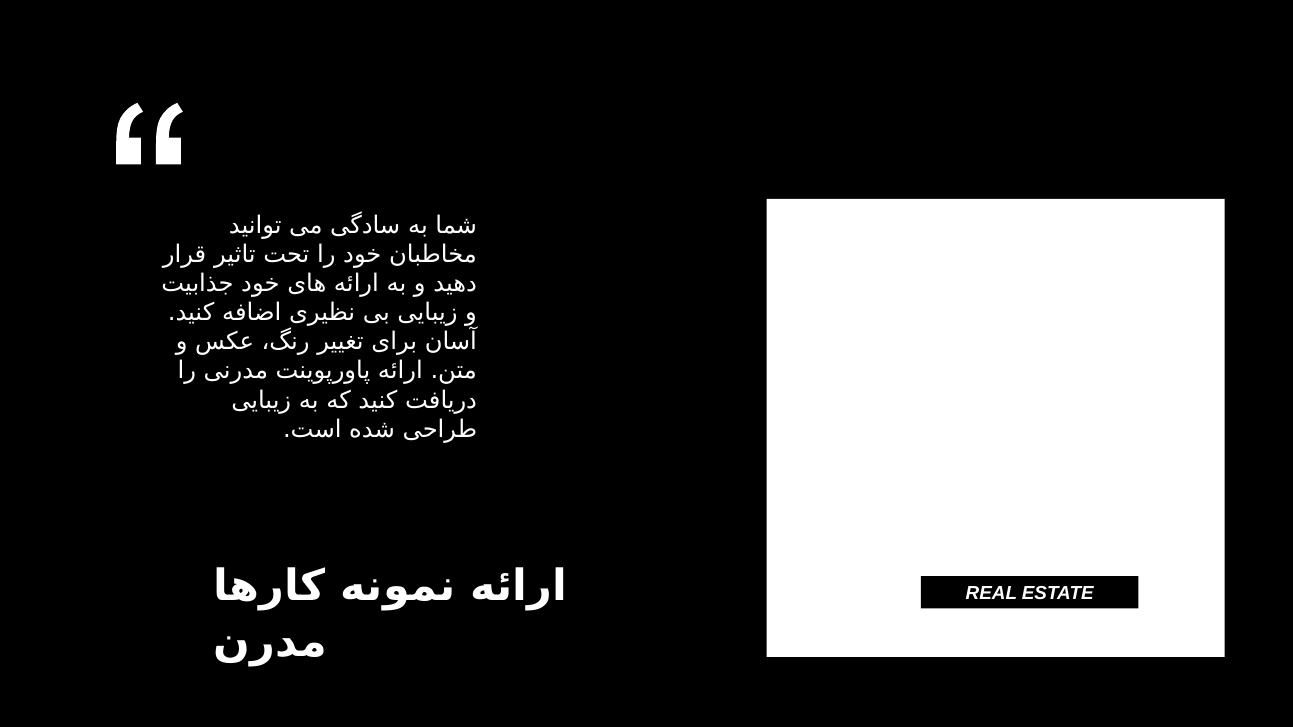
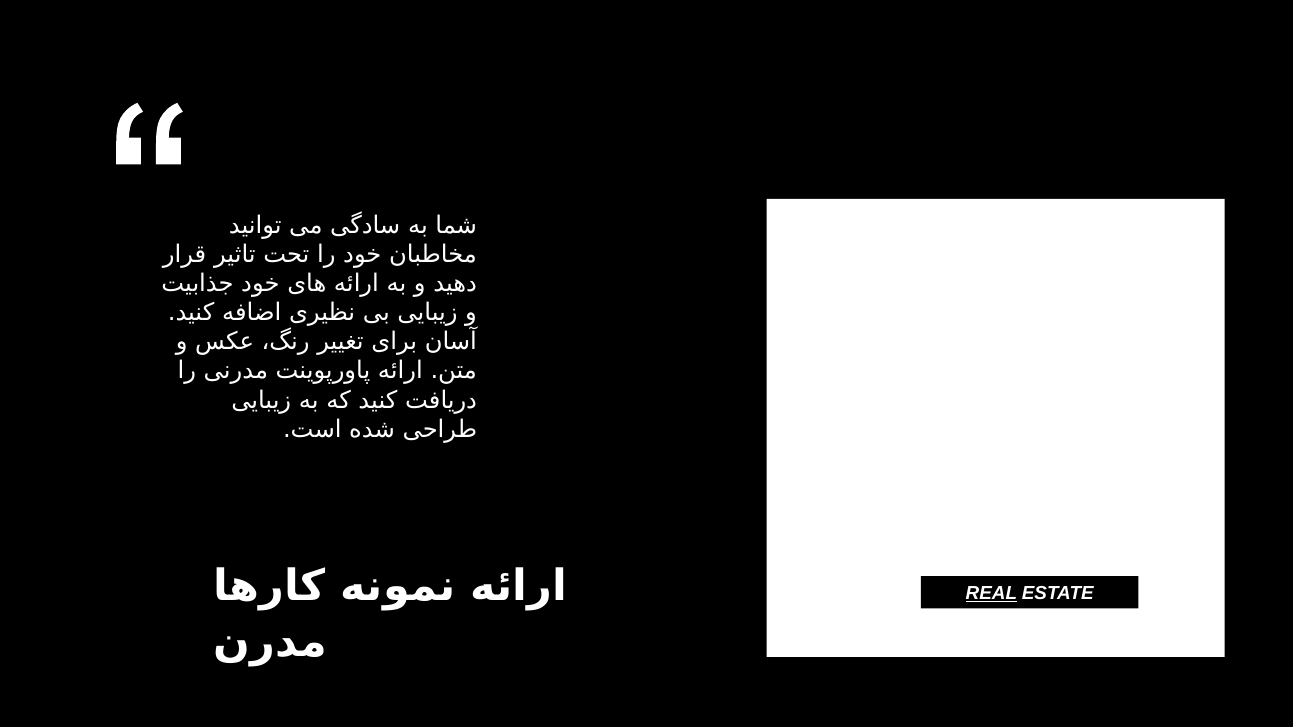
REAL underline: none -> present (991, 594)
